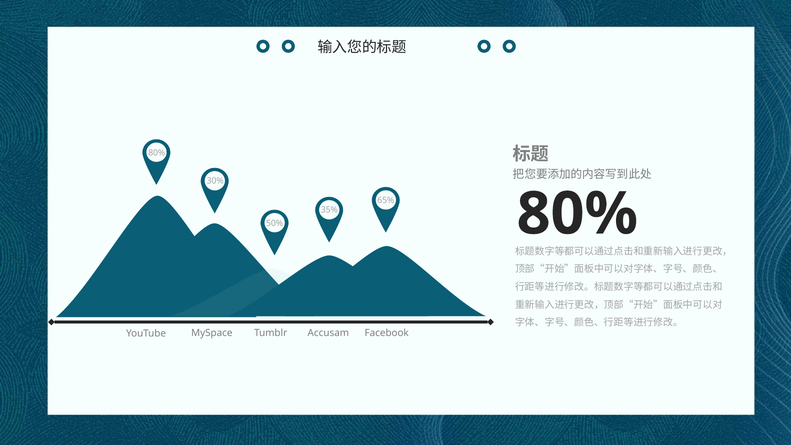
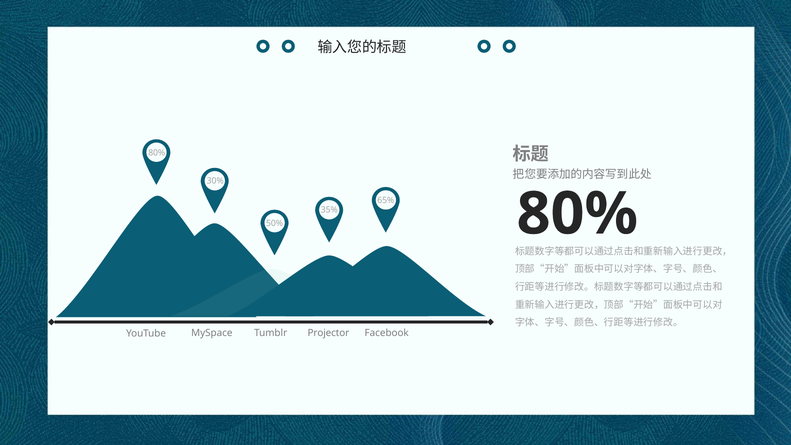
Accusam: Accusam -> Projector (328, 333)
